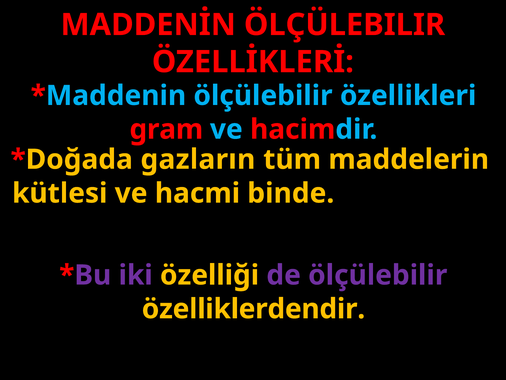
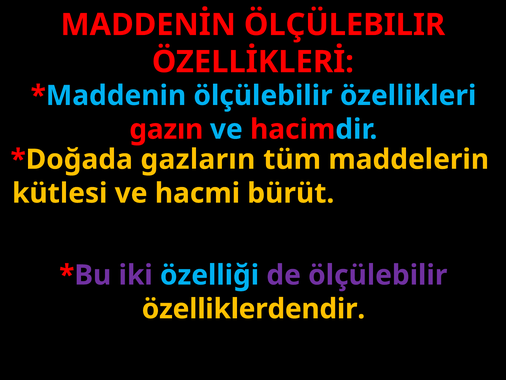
gram: gram -> gazın (166, 129)
binde: binde -> bürüt (291, 193)
özelliği colour: yellow -> light blue (210, 275)
